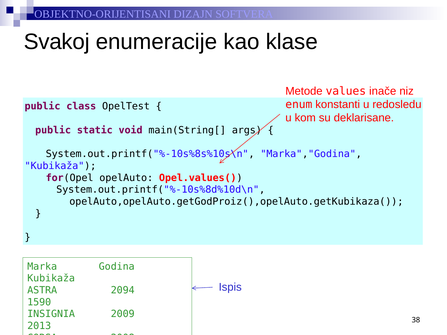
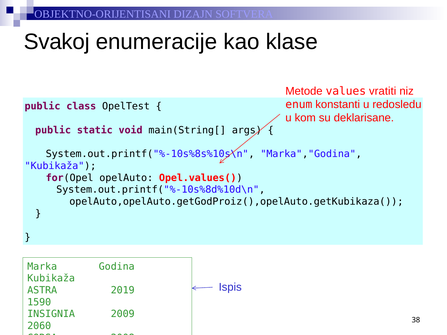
inače: inače -> vratiti (383, 91)
2094: 2094 -> 2019 (123, 290)
2013: 2013 -> 2060 (39, 326)
